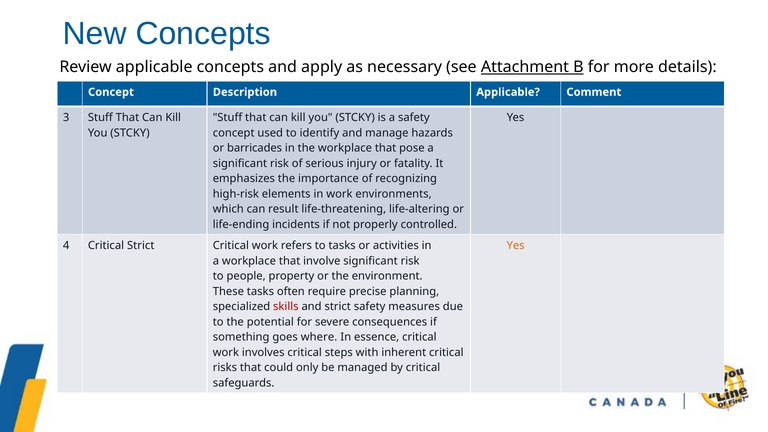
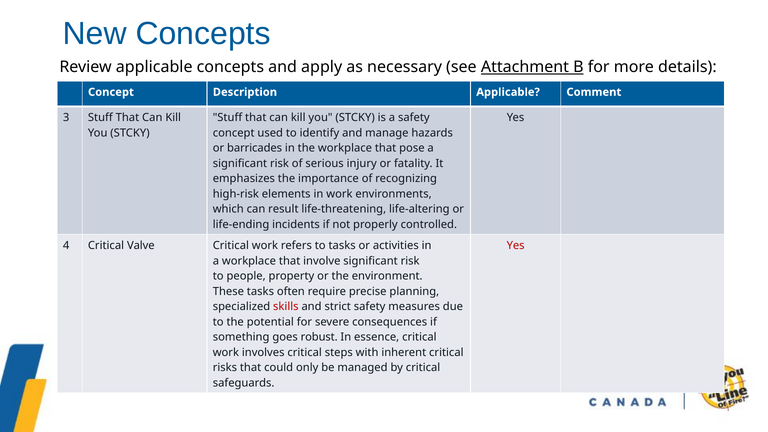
Critical Strict: Strict -> Valve (141, 246)
Yes colour: orange -> red (516, 246)
where: where -> robust (319, 337)
